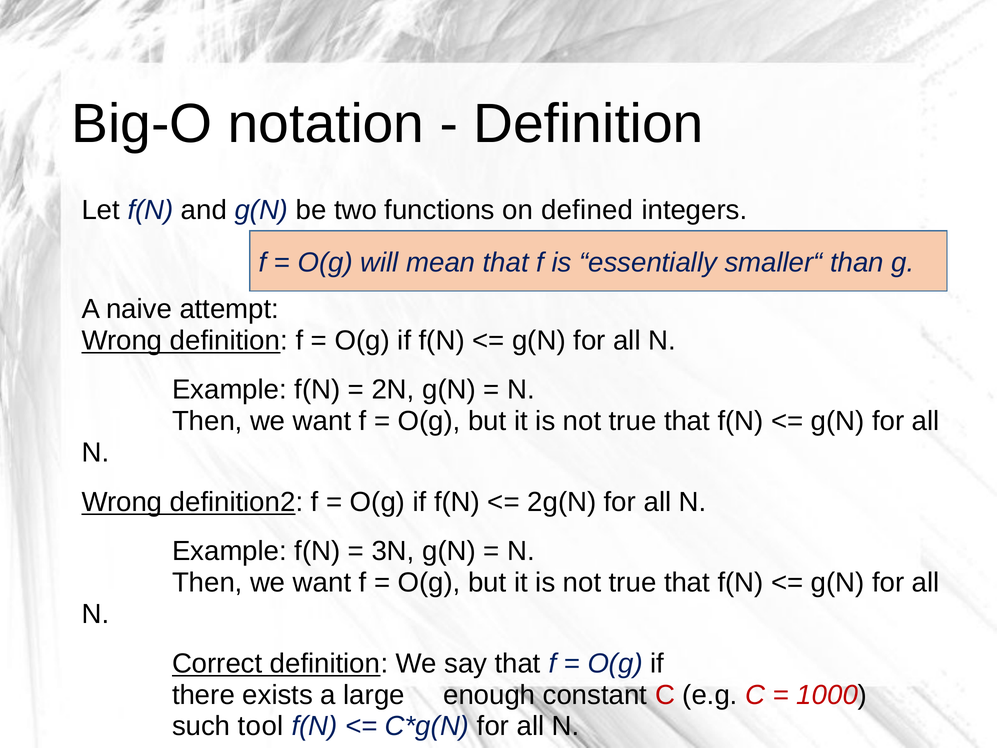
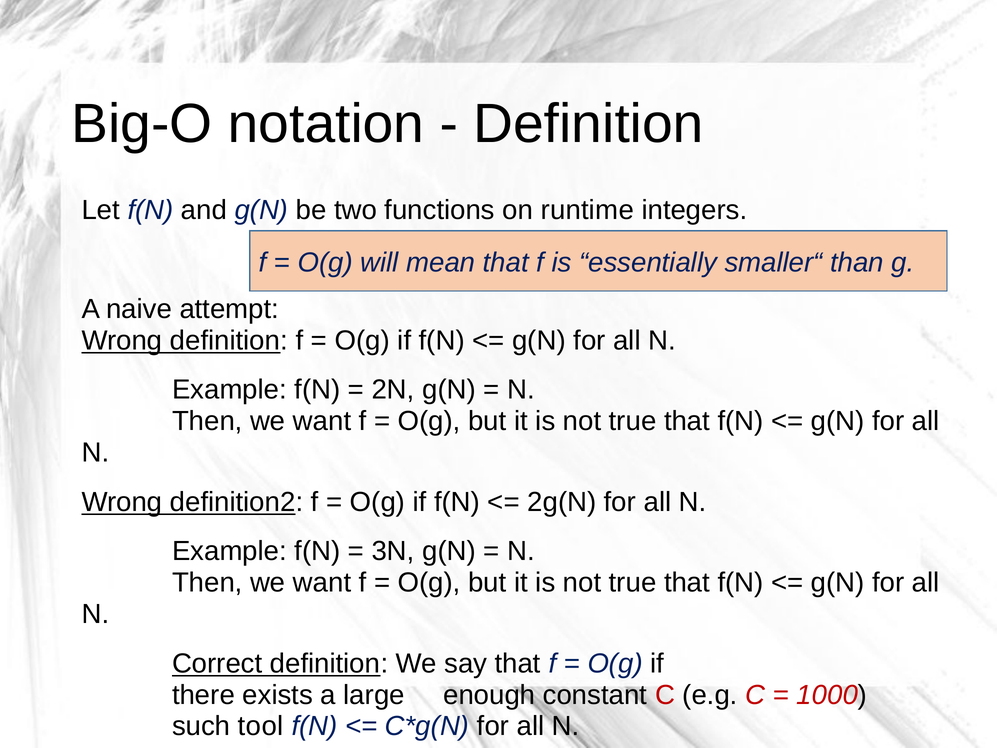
defined: defined -> runtime (587, 210)
